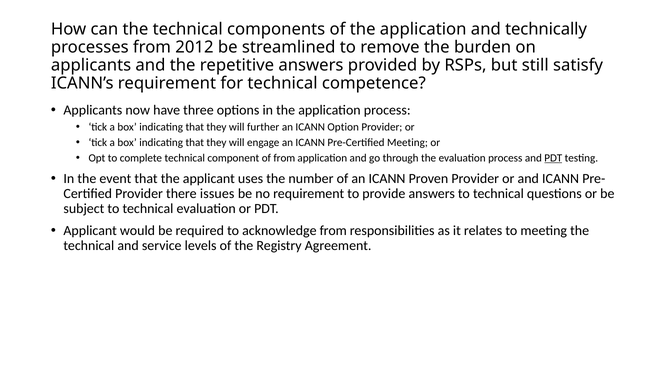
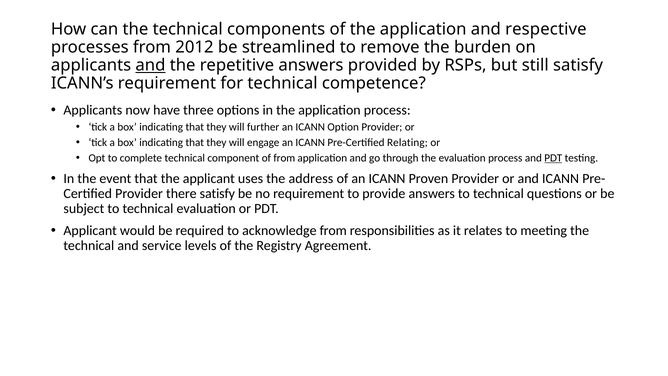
technically: technically -> respective (546, 29)
and underline: none -> present (150, 65)
Pre-Certified Meeting: Meeting -> Relating (407, 142)
number: number -> address (311, 178)
there issues: issues -> satisfy (217, 193)
